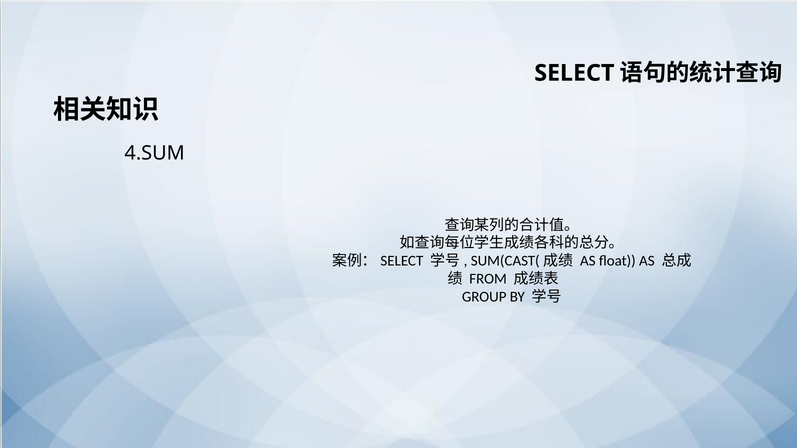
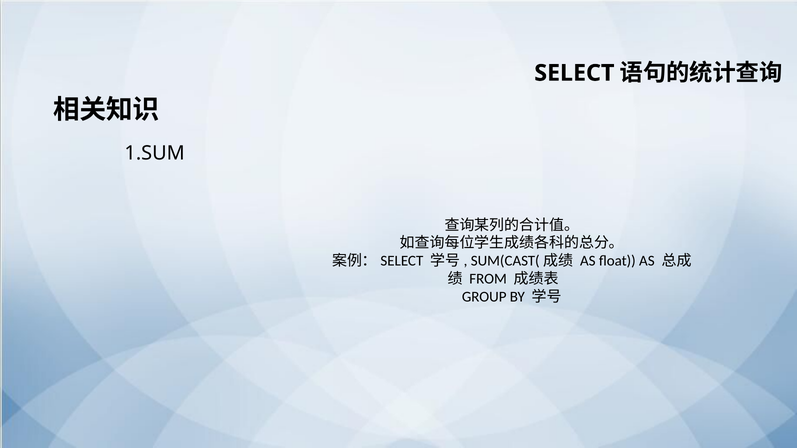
4.SUM: 4.SUM -> 1.SUM (155, 153)
